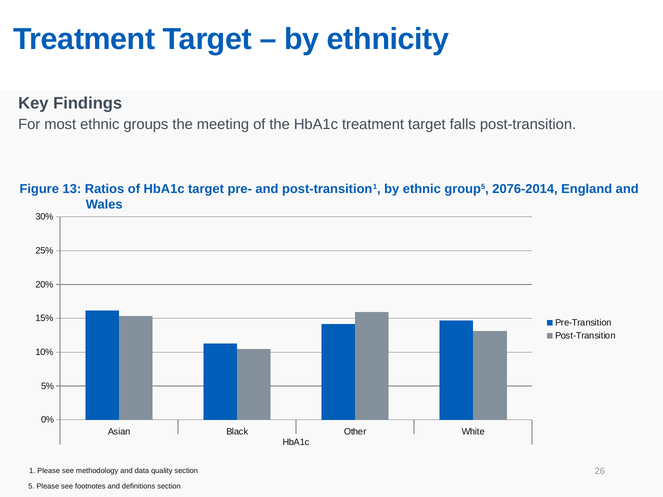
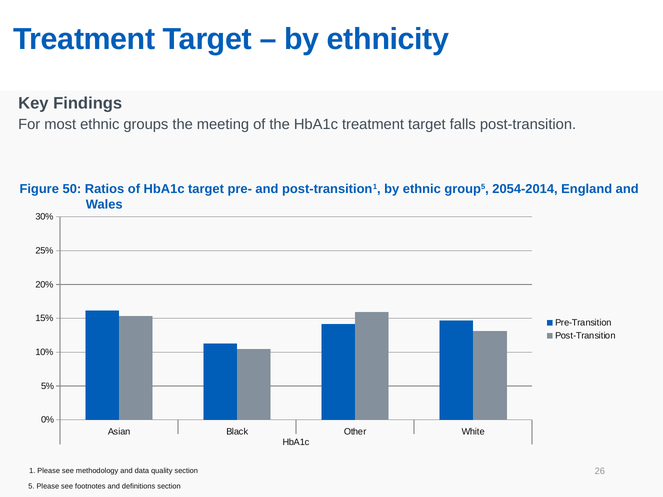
13: 13 -> 50 (72, 189)
2076-2014: 2076-2014 -> 2054-2014 (525, 189)
